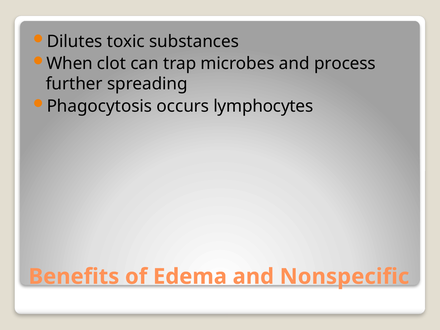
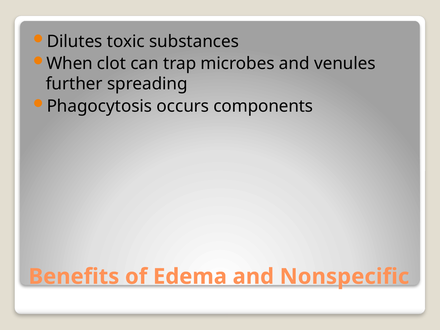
process: process -> venules (345, 63)
lymphocytes: lymphocytes -> components (263, 106)
